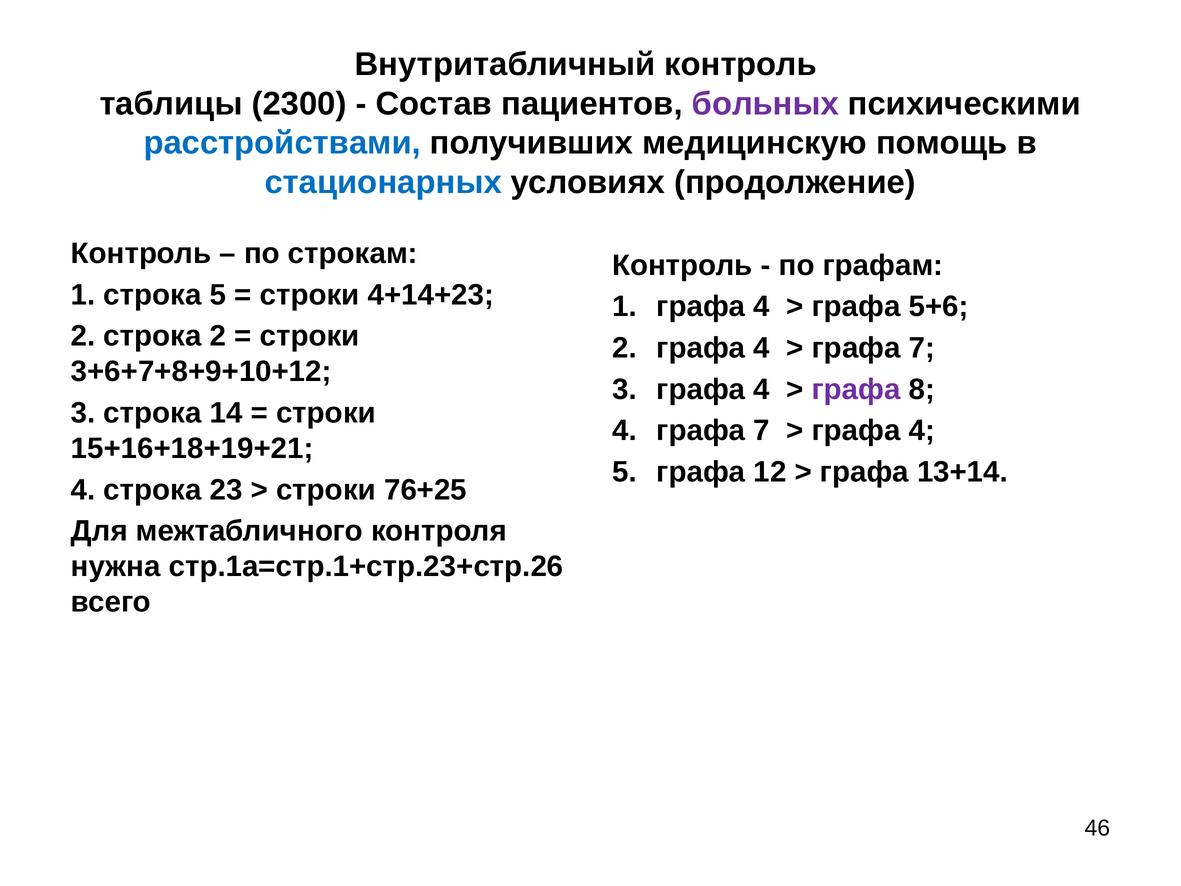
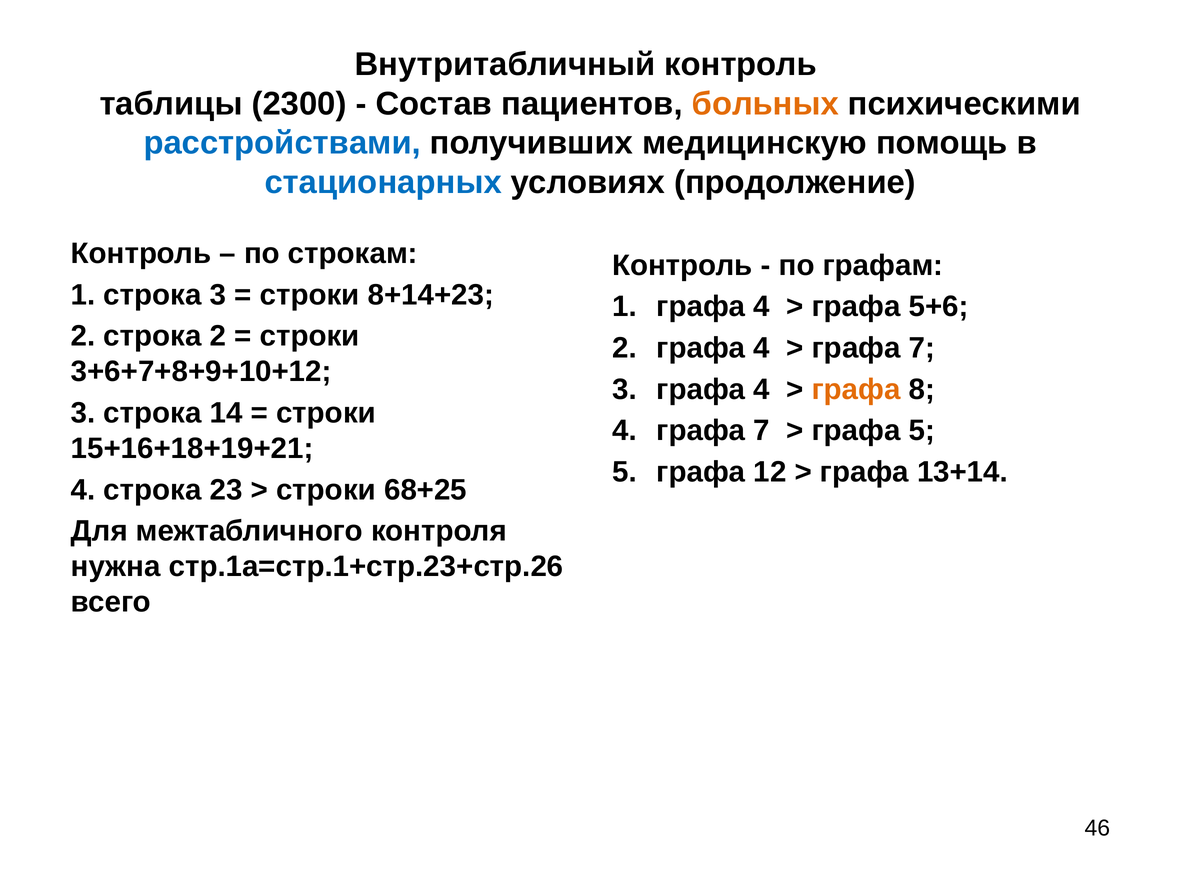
больных colour: purple -> orange (765, 104)
строка 5: 5 -> 3 (218, 295)
4+14+23: 4+14+23 -> 8+14+23 (431, 295)
графа colour: purple -> orange (856, 389)
4: 4 -> 5 (922, 431)
76+25: 76+25 -> 68+25 (425, 490)
